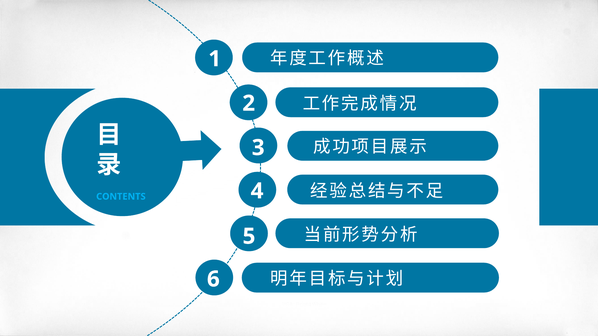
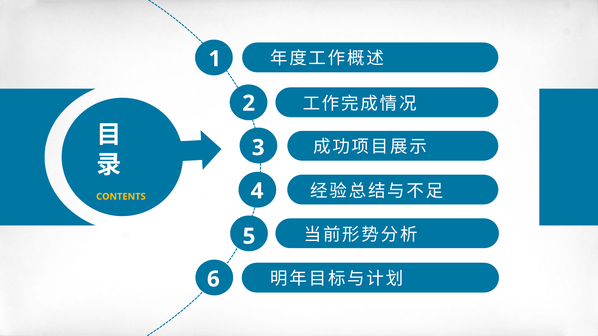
CONTENTS colour: light blue -> yellow (121, 197)
